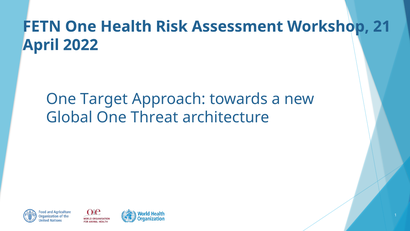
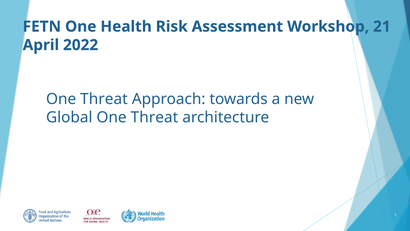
Target: Target -> Threat (104, 99)
